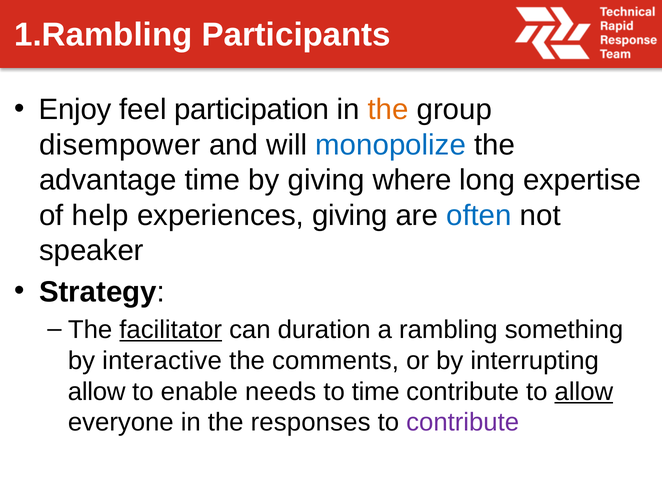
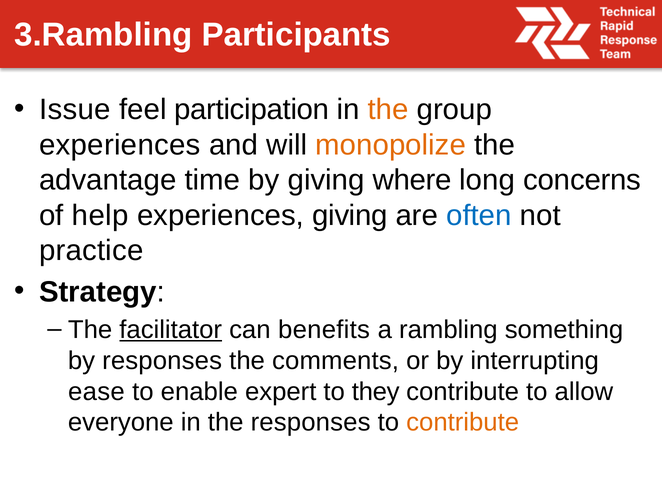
1.Rambling: 1.Rambling -> 3.Rambling (103, 35)
Enjoy: Enjoy -> Issue (75, 110)
disempower: disempower -> experiences (120, 145)
monopolize colour: blue -> orange (391, 145)
expertise: expertise -> concerns (582, 180)
speaker: speaker -> practice (91, 251)
duration: duration -> benefits (324, 330)
by interactive: interactive -> responses (162, 361)
allow: allow -> ease (96, 392)
needs: needs -> expert (281, 392)
to time: time -> they (376, 392)
allow underline: present -> none (584, 392)
contribute colour: purple -> orange (463, 423)
